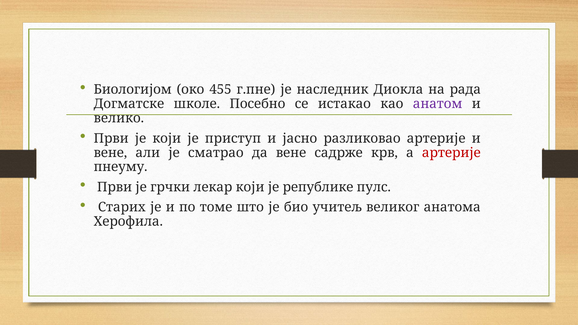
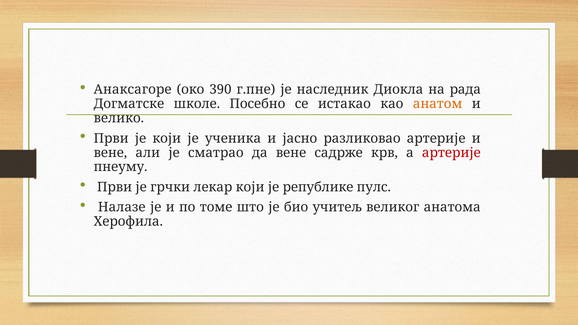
Биологијом: Биологијом -> Анаксагоре (133, 90)
455: 455 -> 390 (220, 90)
анатом colour: purple -> orange (438, 104)
приступ: приступ -> ученика (233, 138)
Старих: Старих -> Налазе (122, 207)
